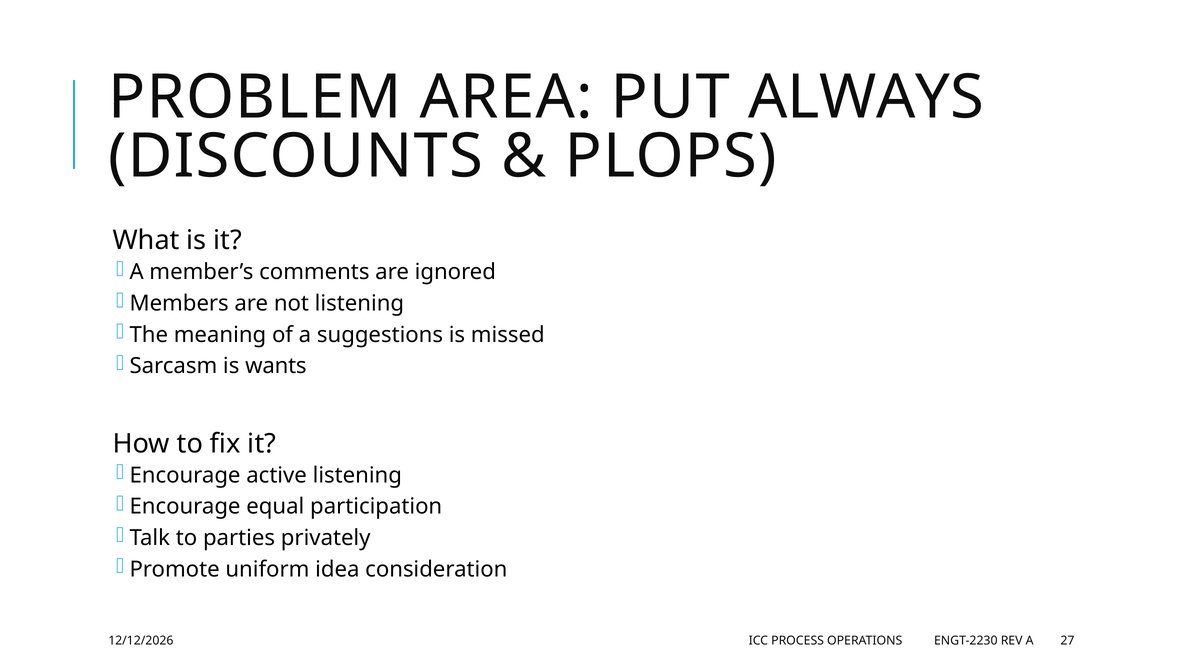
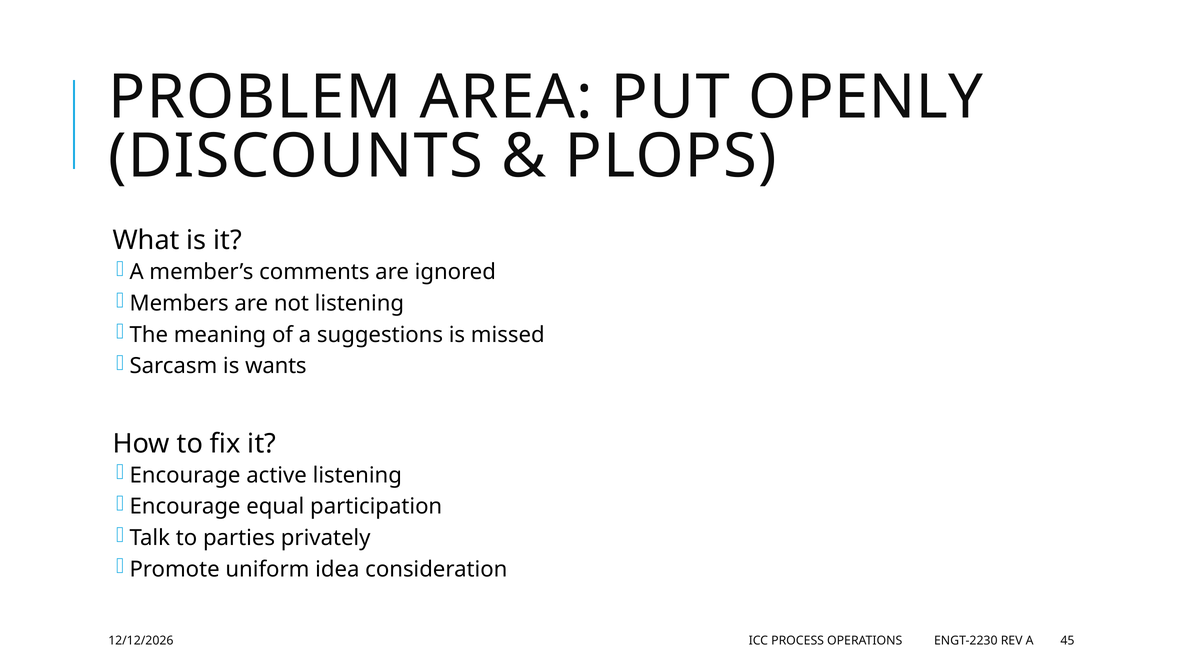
ALWAYS: ALWAYS -> OPENLY (866, 97)
27: 27 -> 45 (1067, 641)
